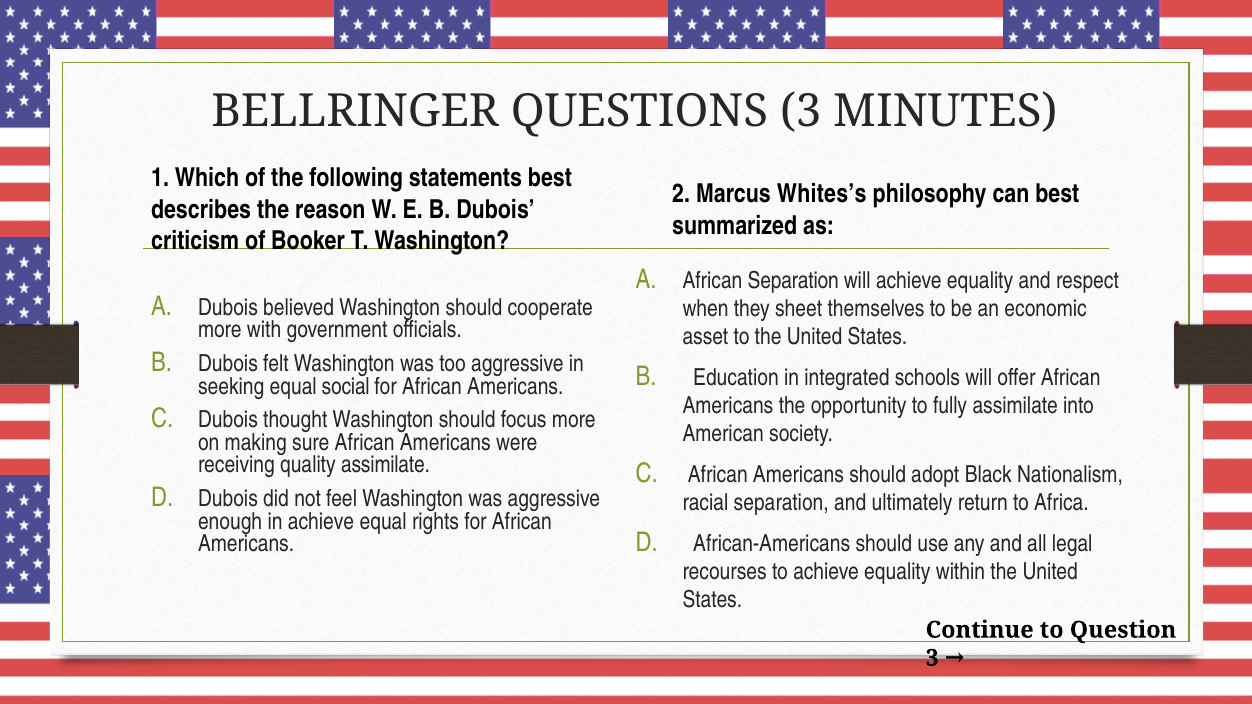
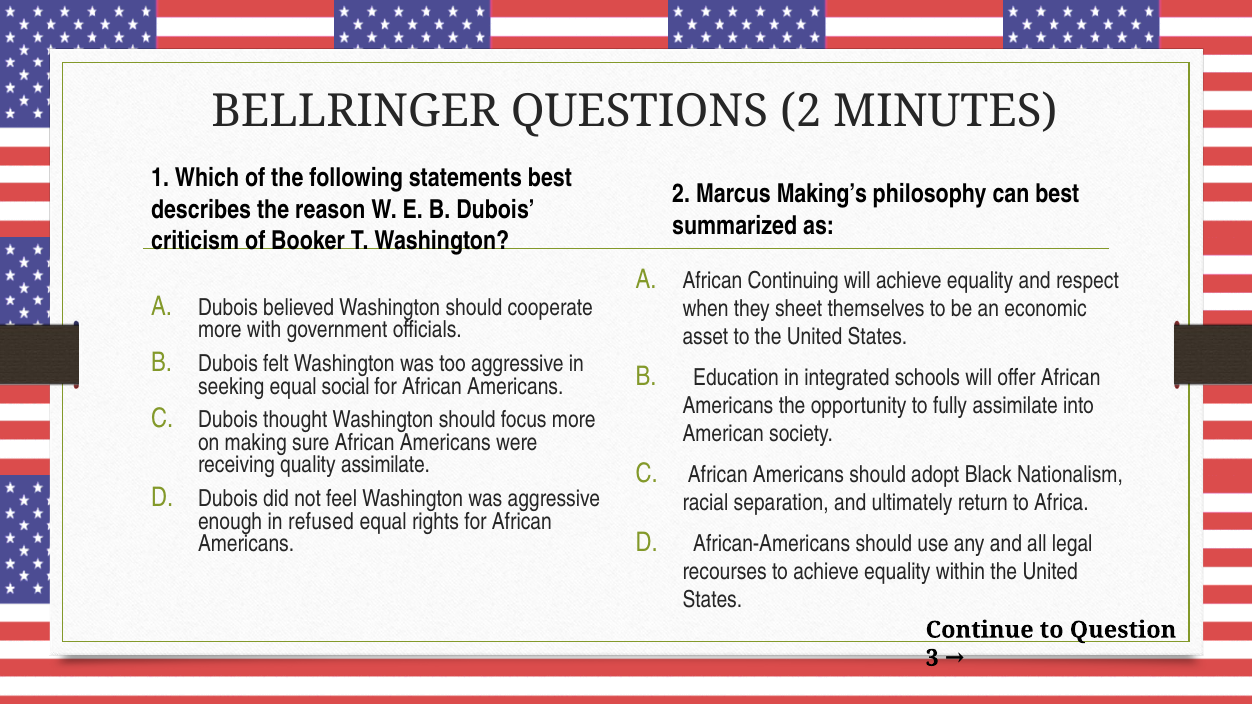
QUESTIONS 3: 3 -> 2 (801, 112)
Whites’s: Whites’s -> Making’s (822, 194)
African Separation: Separation -> Continuing (793, 281)
in achieve: achieve -> refused (321, 522)
